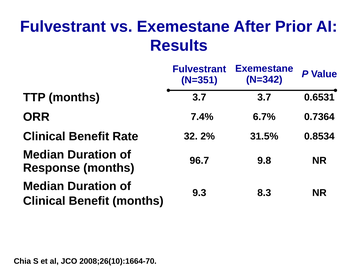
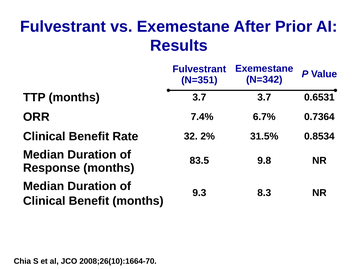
96.7: 96.7 -> 83.5 (199, 160)
